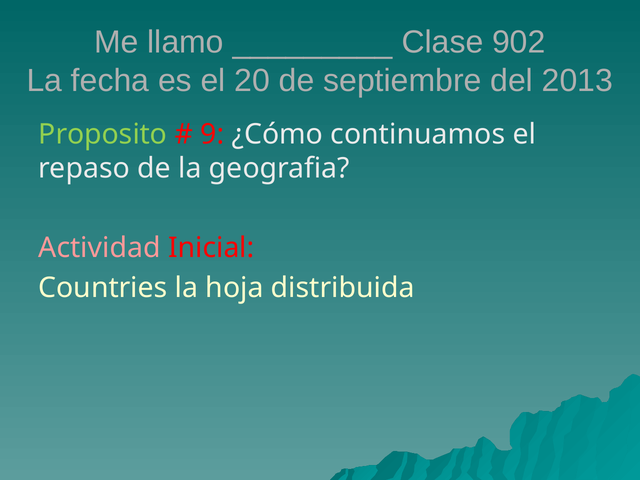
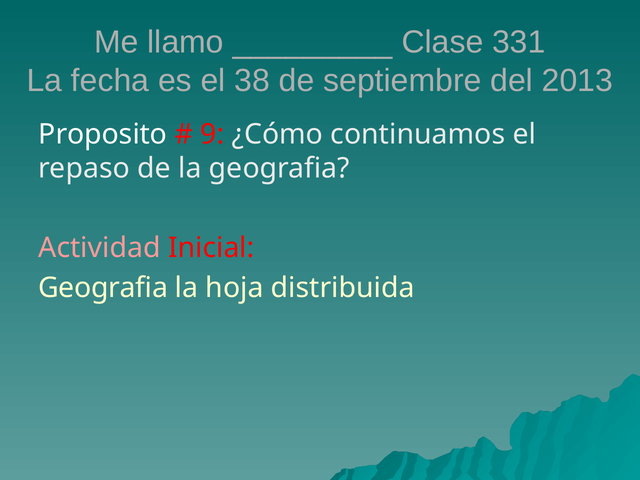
902: 902 -> 331 (519, 42)
20: 20 -> 38 (252, 81)
Proposito colour: light green -> white (103, 134)
Countries: Countries -> Geografia (103, 288)
